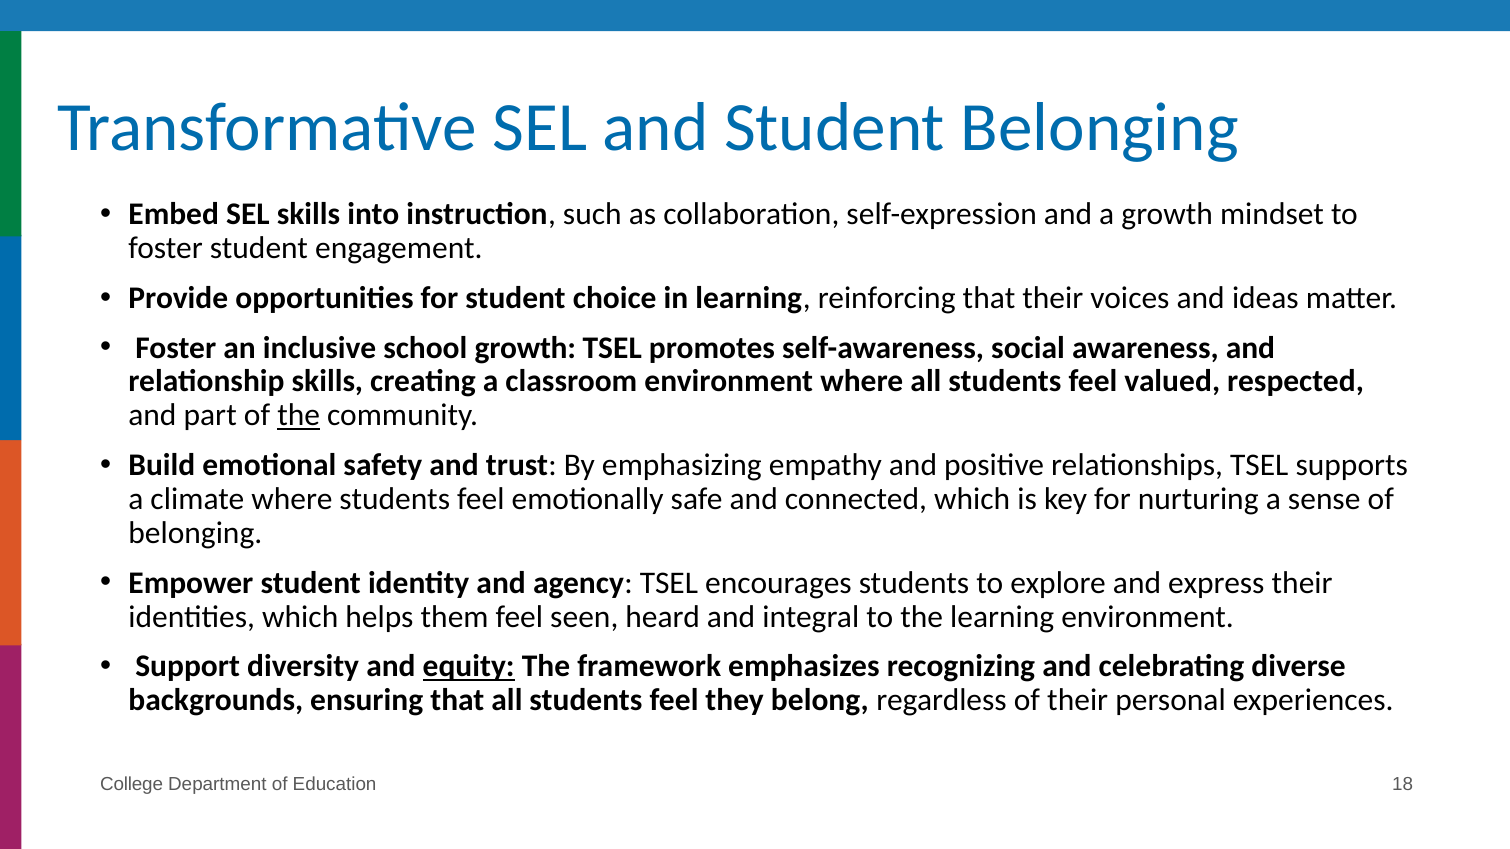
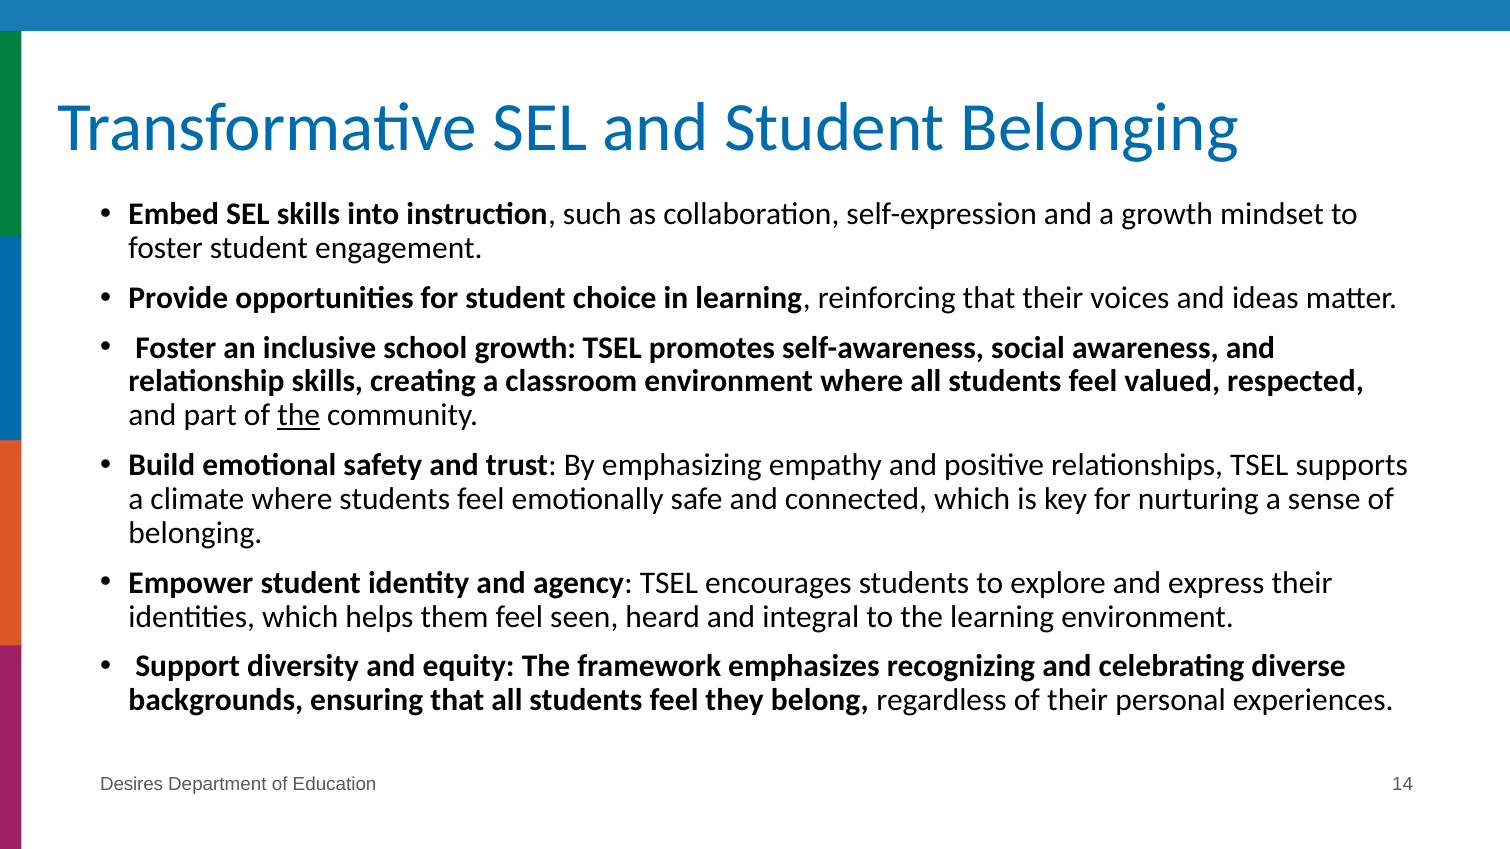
equity underline: present -> none (469, 667)
College: College -> Desires (132, 784)
18: 18 -> 14 (1403, 784)
